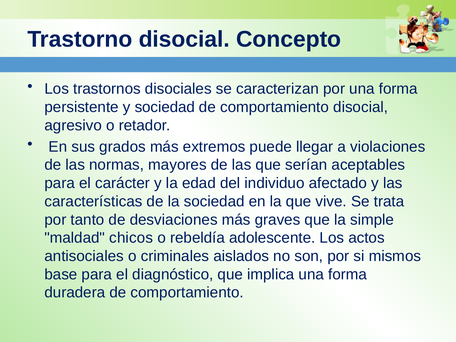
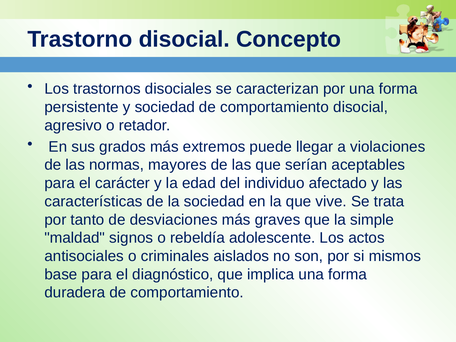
chicos: chicos -> signos (131, 238)
